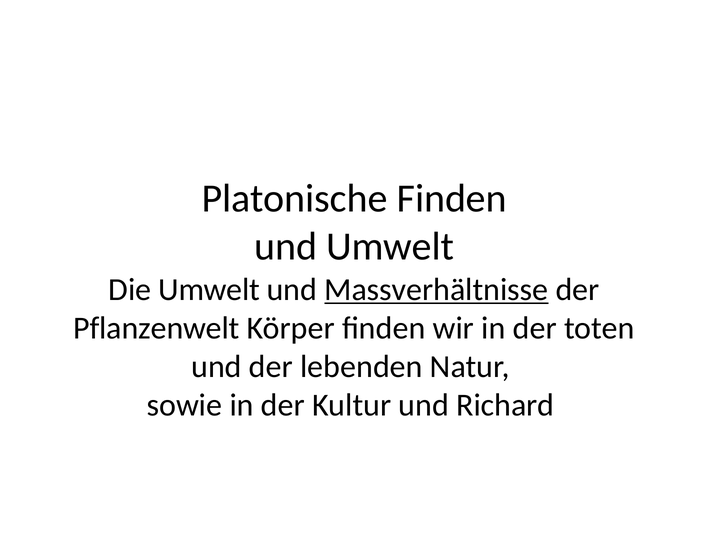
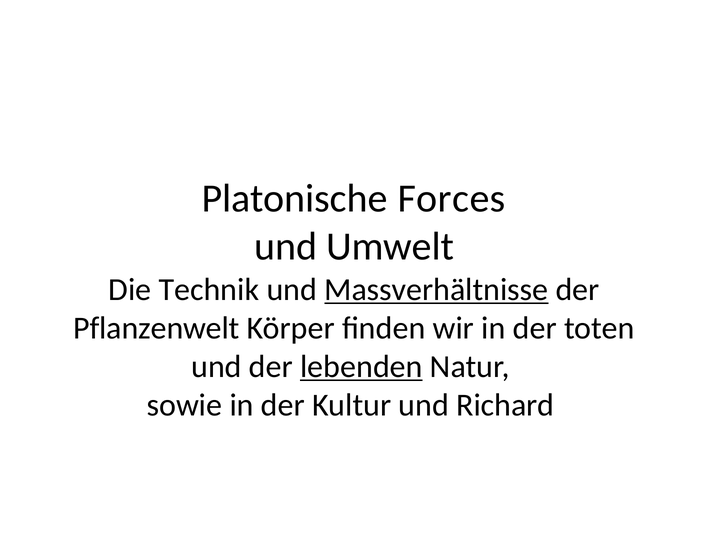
Platonische Finden: Finden -> Forces (452, 199)
Die Umwelt: Umwelt -> Technik (209, 289)
lebenden underline: none -> present (361, 366)
